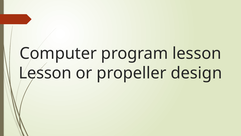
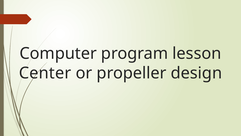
Lesson: Lesson -> Center (45, 73)
